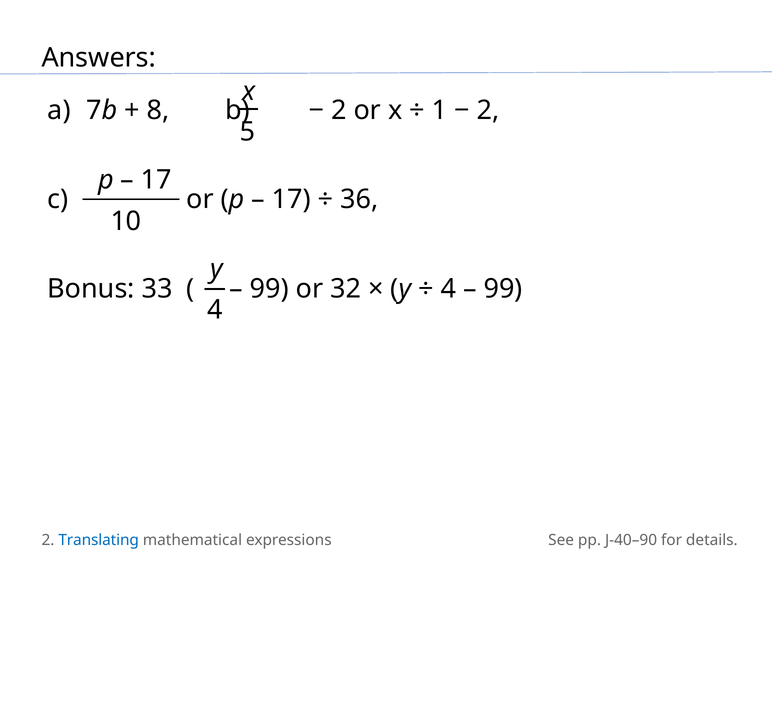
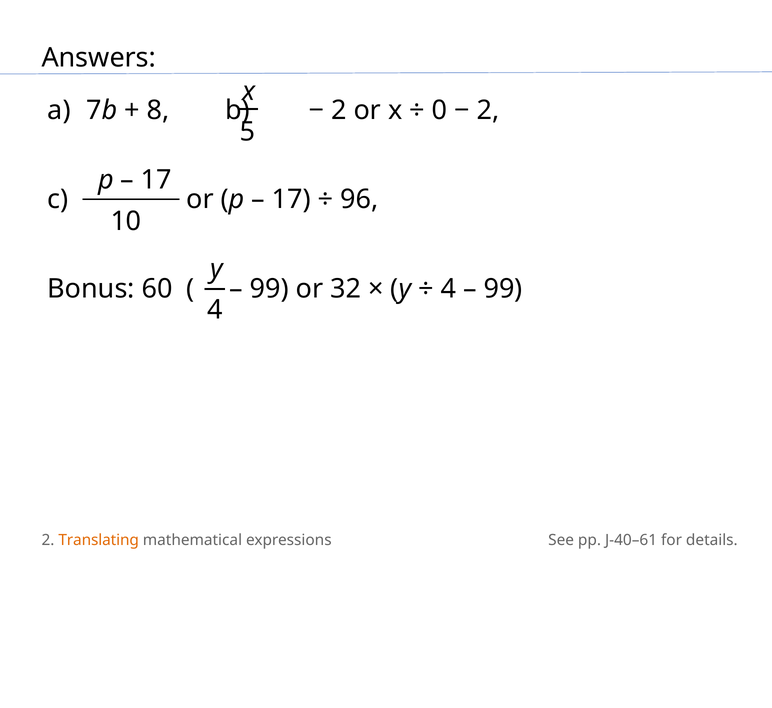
1: 1 -> 0 (440, 110)
36: 36 -> 96 (359, 199)
33: 33 -> 60 (157, 289)
Translating colour: blue -> orange (99, 540)
J-40–90: J-40–90 -> J-40–61 (631, 540)
